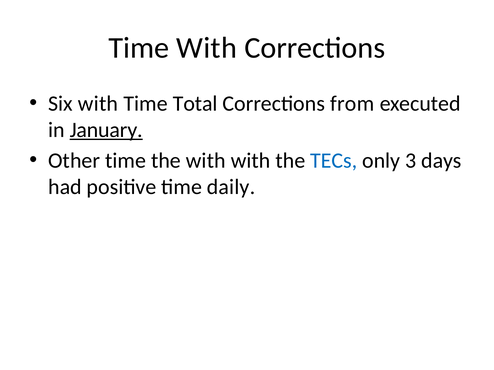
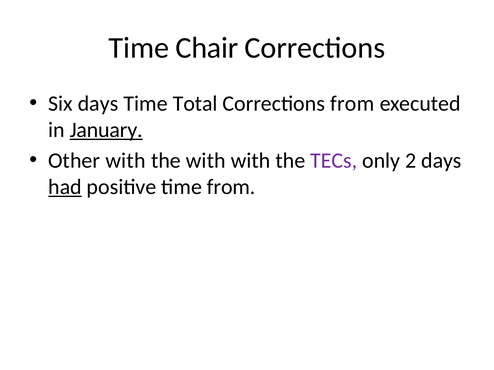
Time With: With -> Chair (207, 48)
Six with: with -> days (98, 104)
Other time: time -> with (125, 161)
TECs colour: blue -> purple (334, 161)
3: 3 -> 2 (411, 161)
had underline: none -> present (65, 187)
time daily: daily -> from (231, 187)
